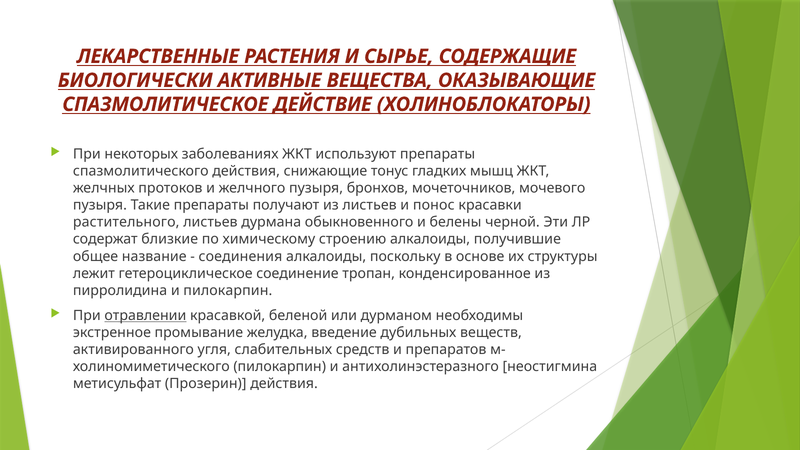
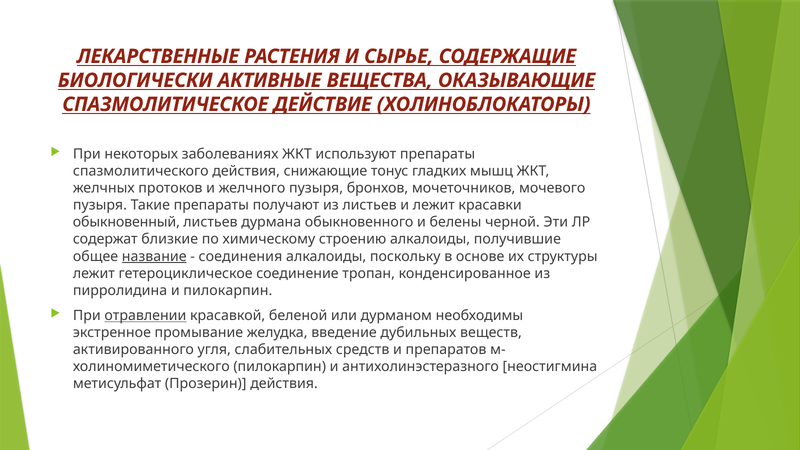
и понос: понос -> лежит (434, 205)
растительного: растительного -> обыкновенный (126, 222)
название underline: none -> present (154, 256)
